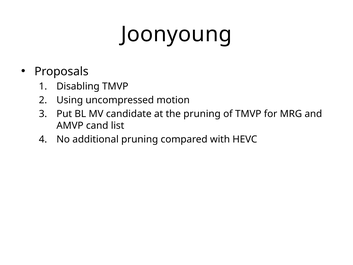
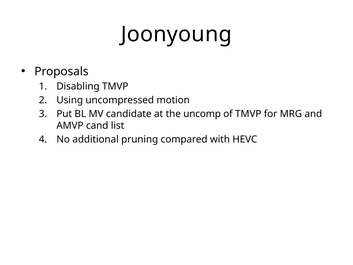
the pruning: pruning -> uncomp (202, 114)
